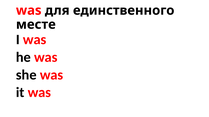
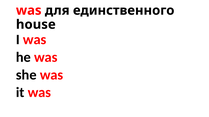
месте: месте -> house (36, 25)
